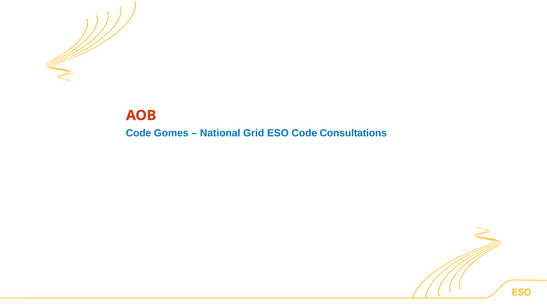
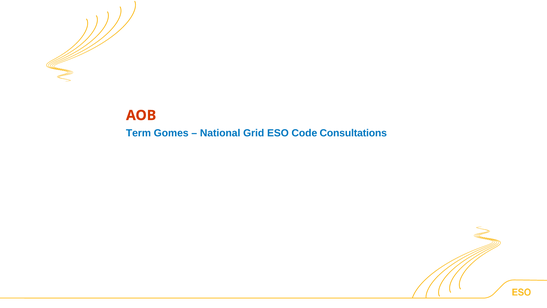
Code: Code -> Term (138, 133)
